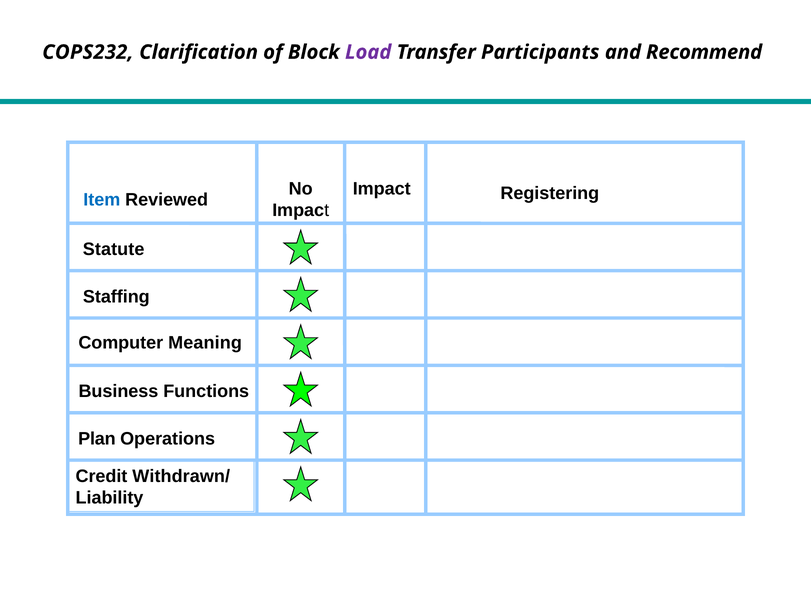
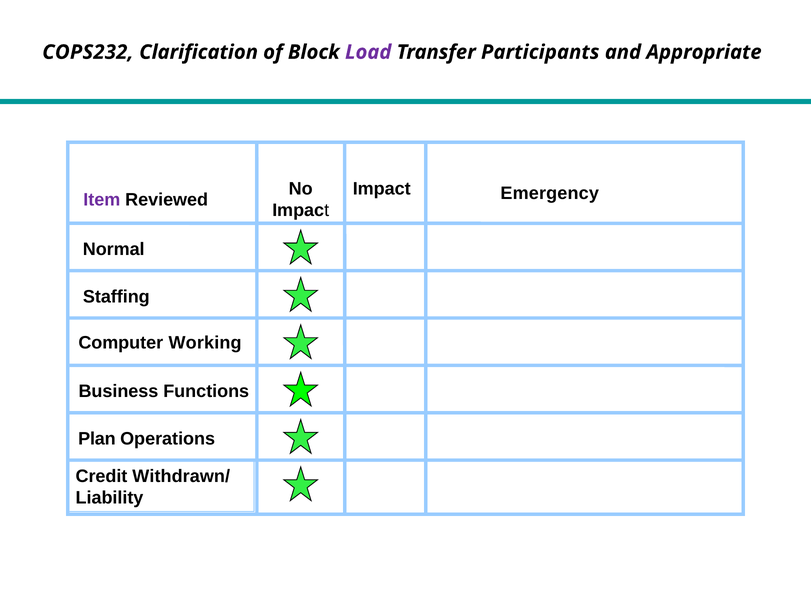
Recommend: Recommend -> Appropriate (704, 52)
Item colour: blue -> purple (102, 200)
Registering: Registering -> Emergency (550, 193)
Statute: Statute -> Normal (114, 249)
Meaning: Meaning -> Working (205, 343)
